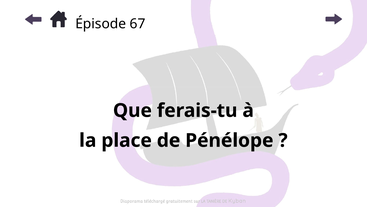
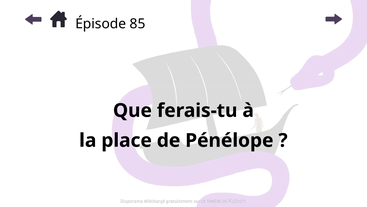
67: 67 -> 85 (138, 24)
